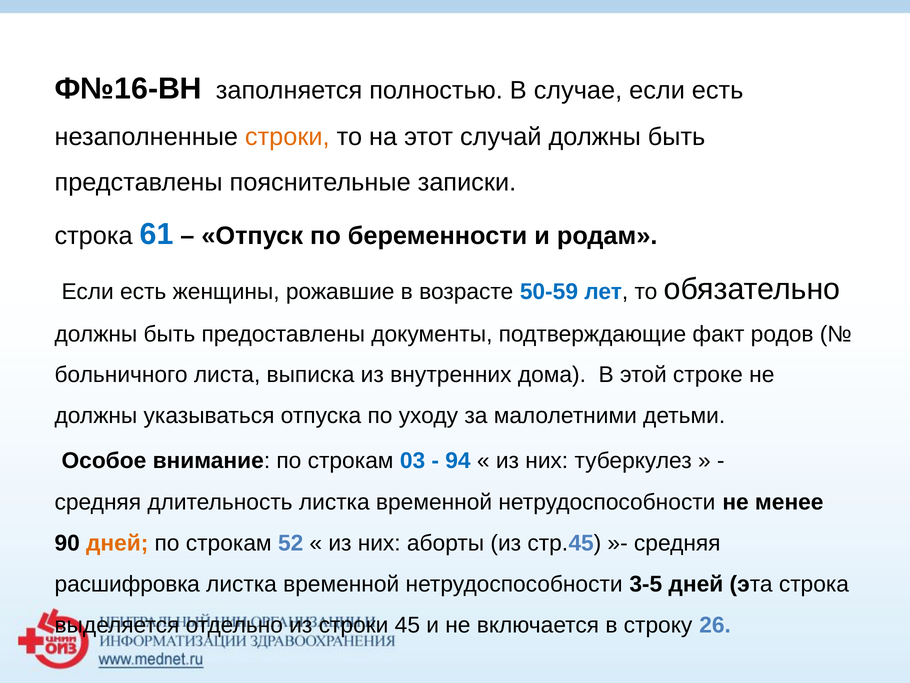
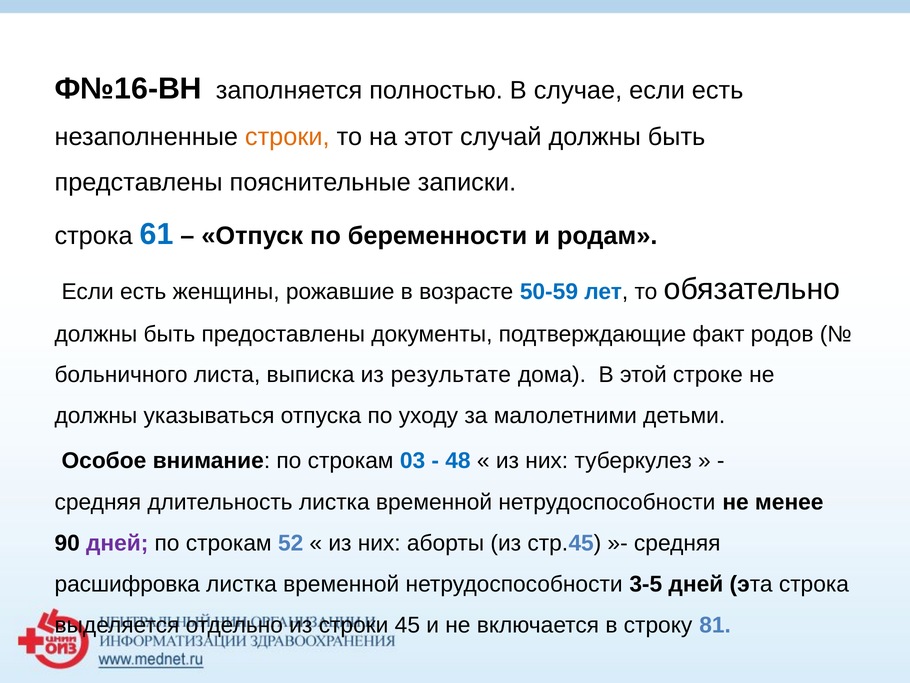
внутренних: внутренних -> результате (451, 375)
94: 94 -> 48 (458, 461)
дней colour: orange -> purple (117, 543)
26: 26 -> 81 (715, 625)
